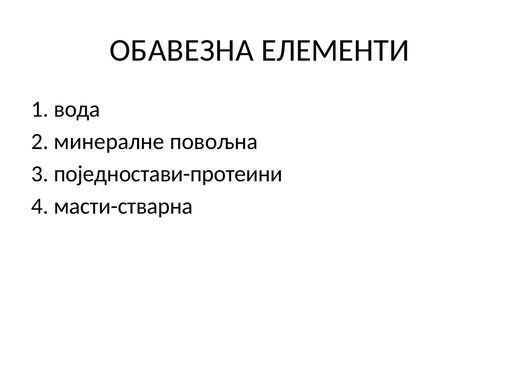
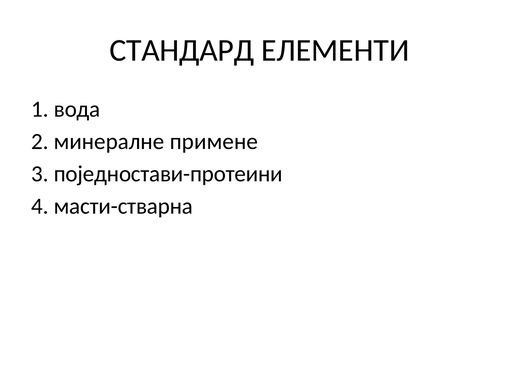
ОБАВЕЗНА: ОБАВЕЗНА -> СТАНДАРД (182, 50)
повољна: повољна -> примене (214, 141)
